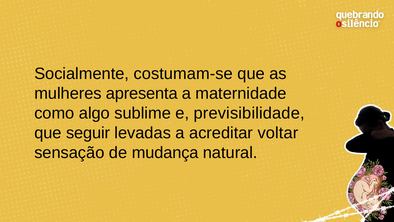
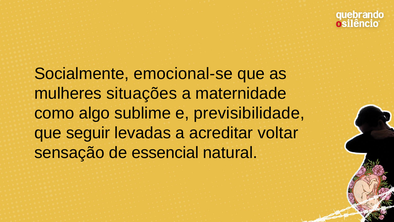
costumam-se: costumam-se -> emocional-se (183, 74)
apresenta: apresenta -> situações (142, 93)
mudança: mudança -> essencial (165, 152)
